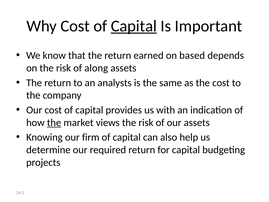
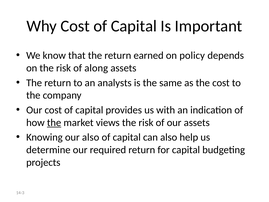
Capital underline: present -> none (134, 26)
based: based -> policy (192, 55)
our firm: firm -> also (91, 137)
